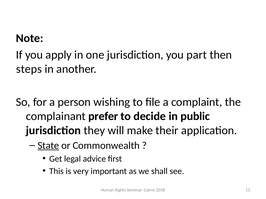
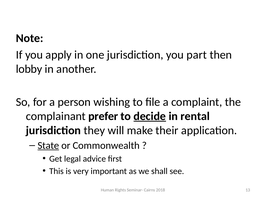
steps: steps -> lobby (29, 69)
decide underline: none -> present (150, 116)
public: public -> rental (195, 116)
